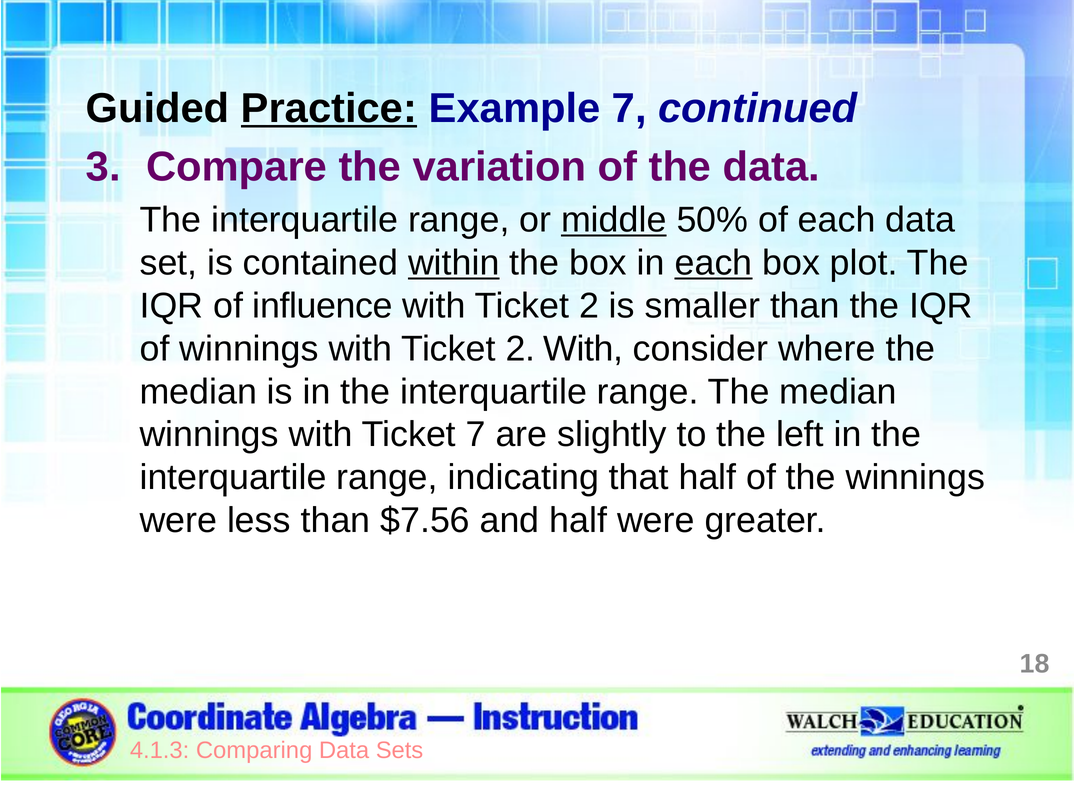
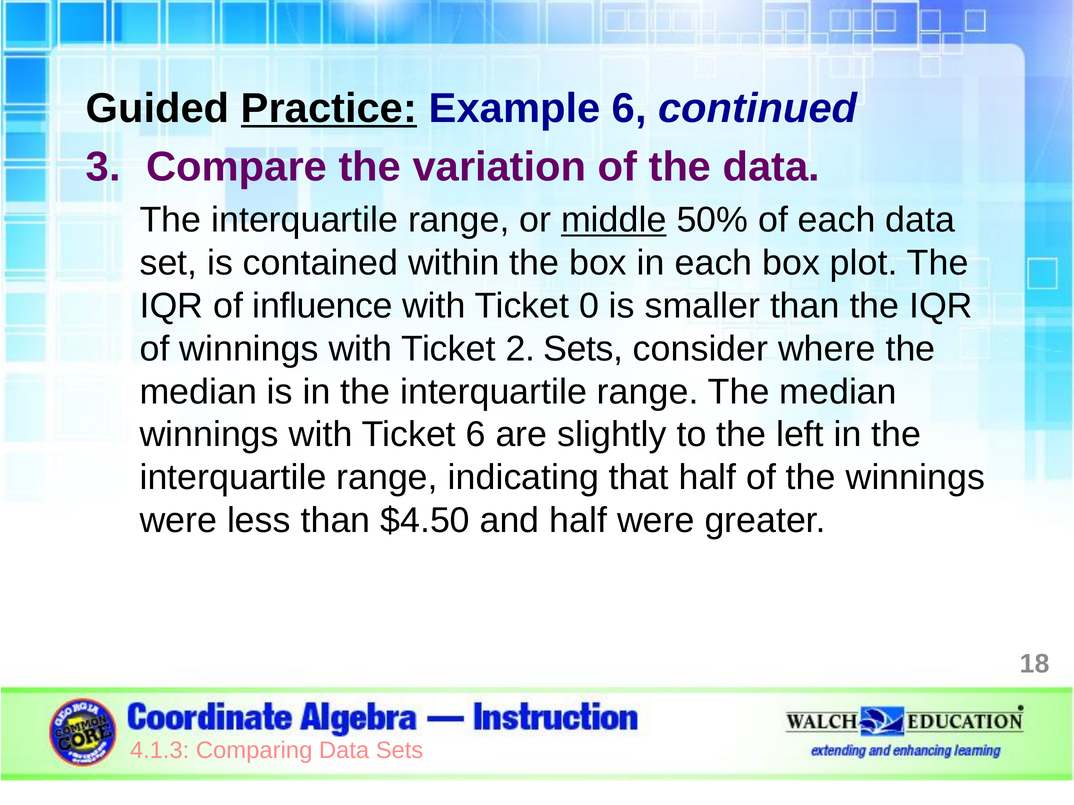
Example 7: 7 -> 6 (629, 108)
within underline: present -> none (454, 263)
each underline: present -> none (713, 263)
2: 2 -> 0 (589, 306)
2 With: With -> Sets (583, 349)
Ticket 7: 7 -> 6 (476, 435)
$7.56: $7.56 -> $4.50 (425, 521)
